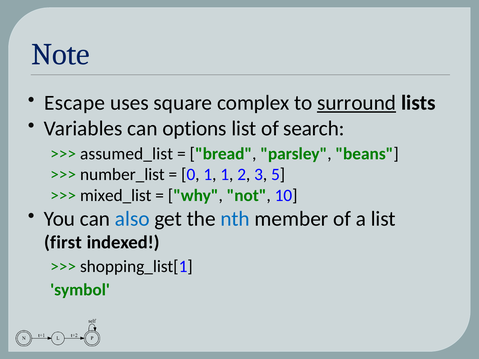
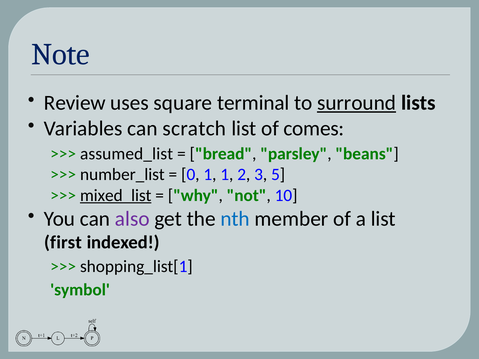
Escape: Escape -> Review (75, 103)
complex: complex -> terminal (253, 103)
options: options -> scratch (194, 128)
search: search -> comes (314, 128)
mixed_list underline: none -> present (116, 195)
also colour: blue -> purple (132, 219)
